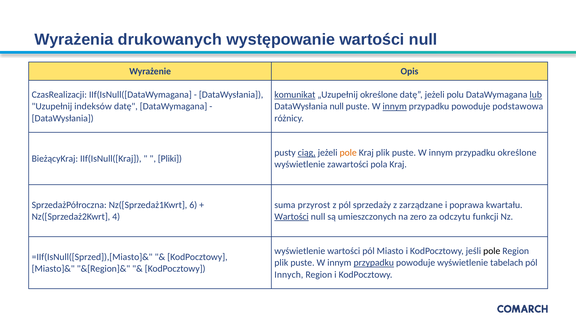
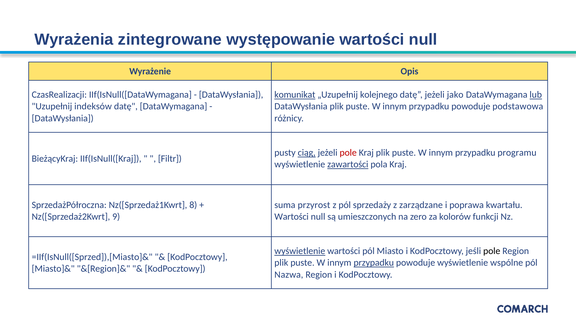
drukowanych: drukowanych -> zintegrowane (170, 40)
„Uzupełnij określone: określone -> kolejnego (379, 95)
polu: polu -> jako (455, 95)
DataWysłania null: null -> plik (337, 107)
innym underline: present -> none (395, 107)
pole colour: orange -> red (348, 153)
przypadku określone: określone -> programu (517, 153)
Pliki: Pliki -> Filtr (170, 159)
zawartości underline: none -> present (348, 164)
6: 6 -> 8 (193, 205)
4: 4 -> 9 (116, 217)
Wartości underline: present -> none (292, 217)
odczytu: odczytu -> kolorów (455, 217)
wyświetlenie underline: none -> present (300, 251)
tabelach: tabelach -> wspólne (507, 263)
Innych: Innych -> Nazwa (289, 275)
